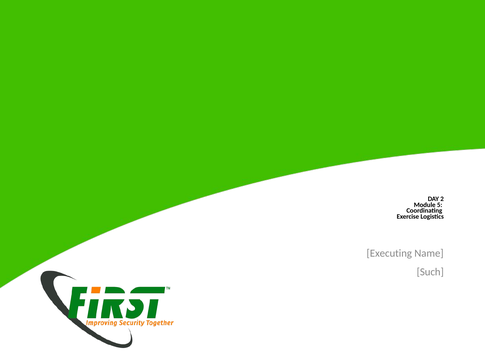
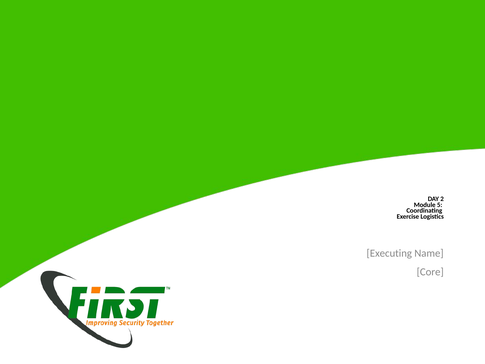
Such: Such -> Core (430, 272)
